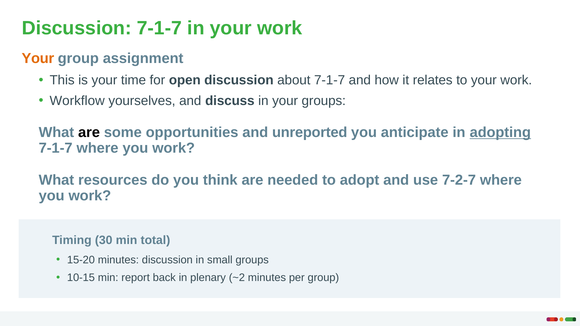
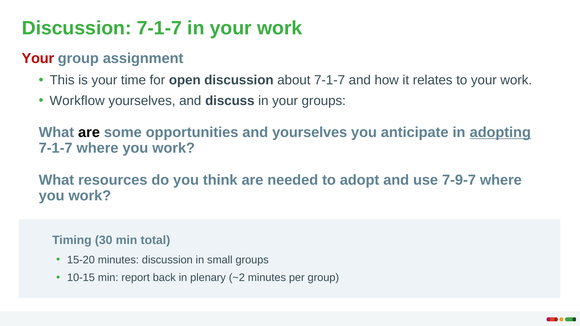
Your colour: orange -> red (38, 59)
and unreported: unreported -> yourselves (310, 132)
7-2-7: 7-2-7 -> 7-9-7 (459, 180)
